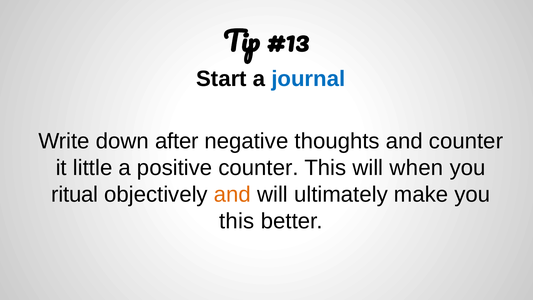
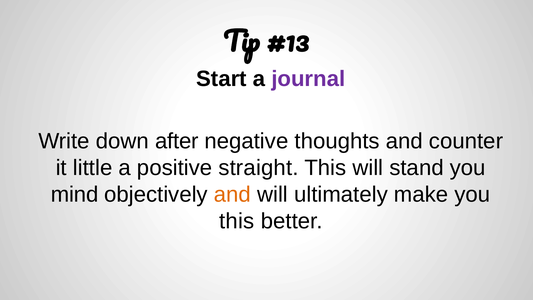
journal colour: blue -> purple (308, 79)
positive counter: counter -> straight (258, 168)
when: when -> stand (417, 168)
ritual: ritual -> mind (75, 194)
